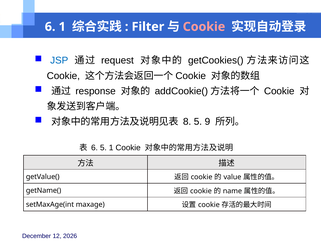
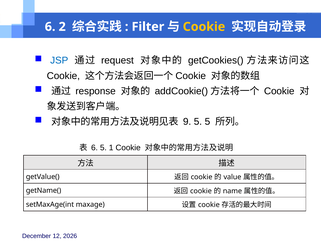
6 1: 1 -> 2 (62, 27)
Cookie colour: pink -> yellow (204, 27)
8: 8 -> 9 (187, 122)
5 9: 9 -> 5 (207, 122)
